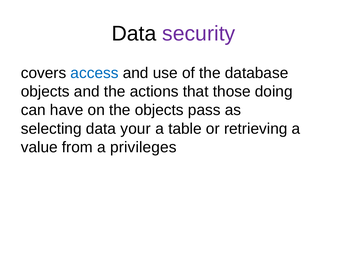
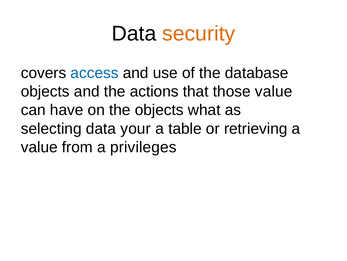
security colour: purple -> orange (199, 34)
those doing: doing -> value (274, 91)
pass: pass -> what (204, 110)
